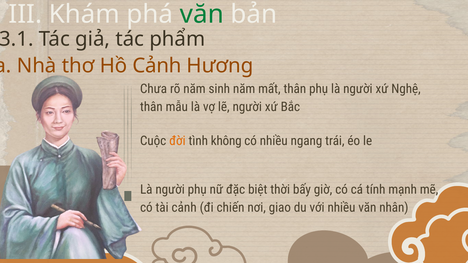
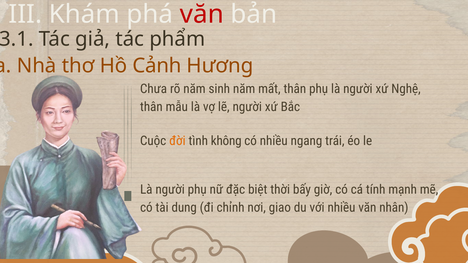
văn colour: green -> red (202, 14)
tài cảnh: cảnh -> dung (184, 208)
chiến: chiến -> chỉnh (231, 208)
